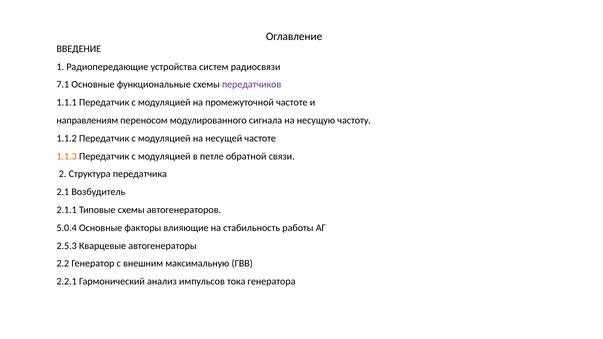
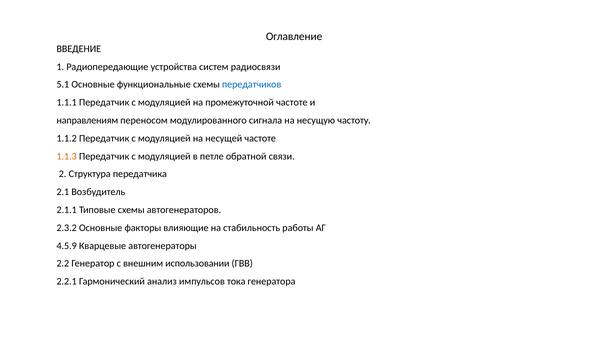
7.1: 7.1 -> 5.1 (63, 85)
передатчиков colour: purple -> blue (252, 85)
5.0.4: 5.0.4 -> 2.3.2 (67, 228)
2.5.3: 2.5.3 -> 4.5.9 (67, 246)
максимальную: максимальную -> использовании (197, 264)
